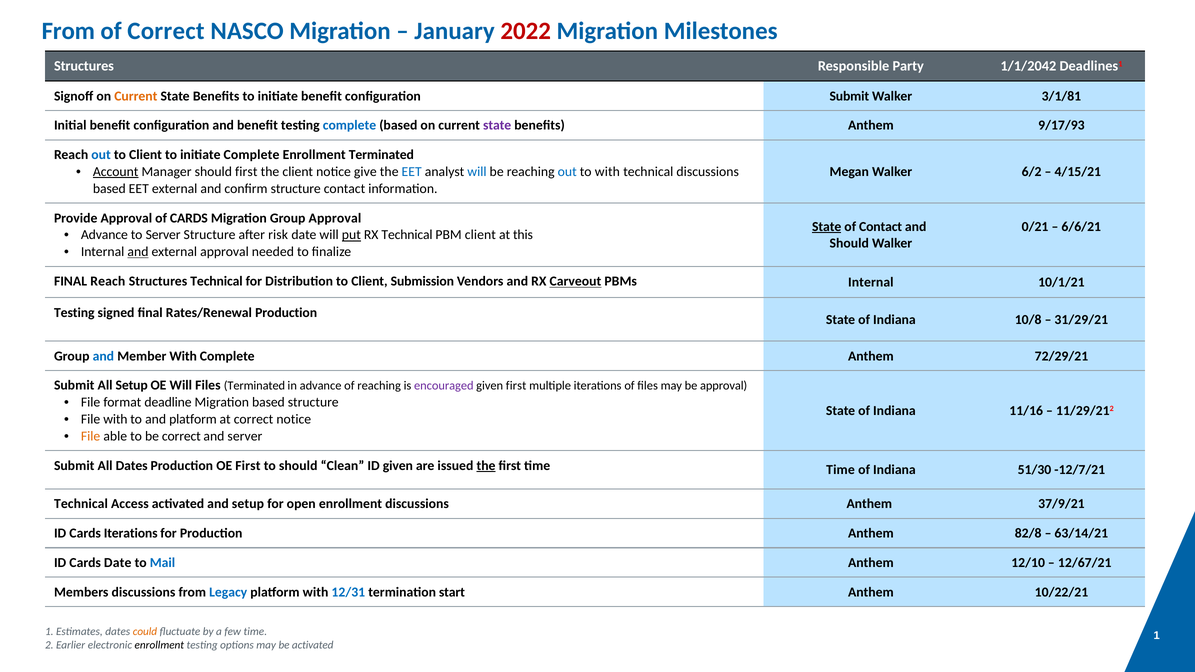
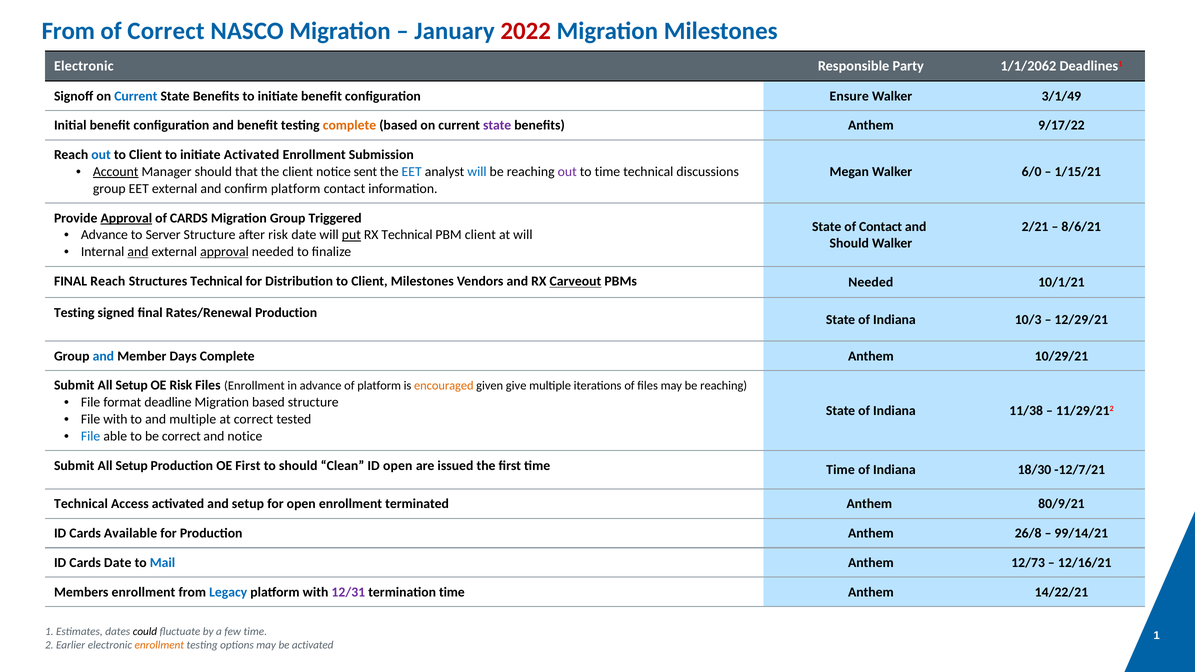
Structures: Structures -> Electronic (84, 66)
1/1/2042: 1/1/2042 -> 1/1/2062 (1028, 66)
Current colour: orange -> blue (136, 96)
configuration Submit: Submit -> Ensure (849, 96)
3/1/81: 3/1/81 -> 3/1/49 (1061, 96)
complete colour: blue -> orange (349, 125)
9/17/93: 9/17/93 -> 9/17/22 (1061, 125)
initiate Complete: Complete -> Activated (252, 155)
Enrollment Terminated: Terminated -> Submission (381, 155)
should first: first -> that (246, 172)
give: give -> sent (365, 172)
out colour: blue -> purple (567, 172)
to with: with -> time (607, 172)
6/2: 6/2 -> 6/0 (1032, 172)
4/15/21: 4/15/21 -> 1/15/21 (1078, 172)
based: based -> group (109, 189)
confirm structure: structure -> platform (296, 189)
Approval underline: none -> present (126, 218)
Group Approval: Approval -> Triggered (335, 218)
State underline: present -> none (827, 227)
0/21: 0/21 -> 2/21 (1035, 227)
6/6/21: 6/6/21 -> 8/6/21 (1081, 227)
at this: this -> will (523, 235)
approval underline: none -> present (225, 252)
Client Submission: Submission -> Milestones (422, 281)
PBMs Internal: Internal -> Needed (871, 282)
10/8: 10/8 -> 10/3 (1028, 320)
31/29/21: 31/29/21 -> 12/29/21 (1081, 320)
Member With: With -> Days (183, 356)
72/29/21: 72/29/21 -> 10/29/21 (1061, 356)
OE Will: Will -> Risk (181, 386)
Files Terminated: Terminated -> Enrollment (254, 386)
of reaching: reaching -> platform (379, 386)
encouraged colour: purple -> orange (444, 386)
given first: first -> give (516, 386)
may be approval: approval -> reaching (724, 386)
11/16: 11/16 -> 11/38 (1026, 411)
and platform: platform -> multiple (193, 419)
correct notice: notice -> tested (294, 419)
File colour: orange -> blue (91, 436)
and server: server -> notice (245, 436)
Dates: Dates -> Setup (132, 466)
ID given: given -> open (398, 466)
the underline: present -> none (486, 466)
51/30: 51/30 -> 18/30 (1034, 470)
enrollment discussions: discussions -> terminated (417, 504)
37/9/21: 37/9/21 -> 80/9/21 (1061, 504)
Cards Iterations: Iterations -> Available (131, 533)
82/8: 82/8 -> 26/8 (1028, 533)
63/14/21: 63/14/21 -> 99/14/21 (1081, 533)
12/10: 12/10 -> 12/73 (1028, 563)
12/67/21: 12/67/21 -> 12/16/21 (1085, 563)
Members discussions: discussions -> enrollment (143, 592)
12/31 colour: blue -> purple (348, 592)
termination start: start -> time (452, 592)
10/22/21: 10/22/21 -> 14/22/21 (1061, 592)
could colour: orange -> black (145, 632)
enrollment colour: black -> orange (159, 645)
